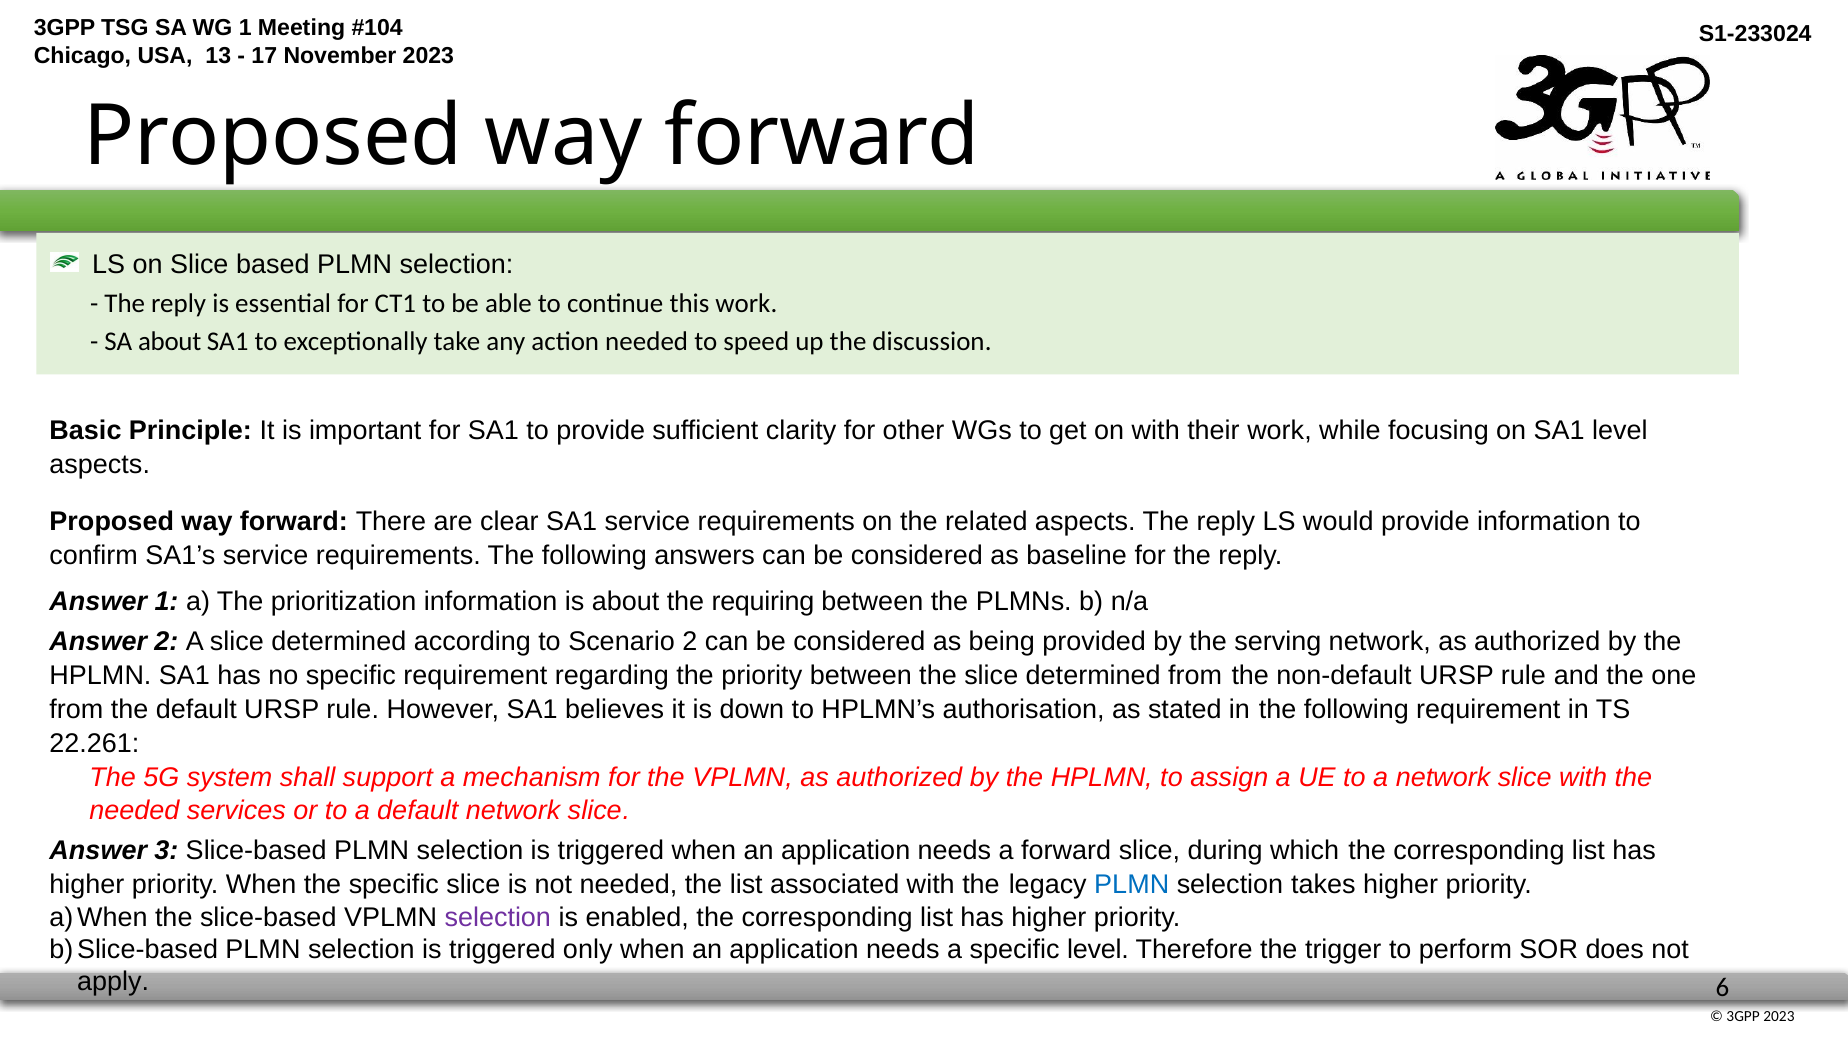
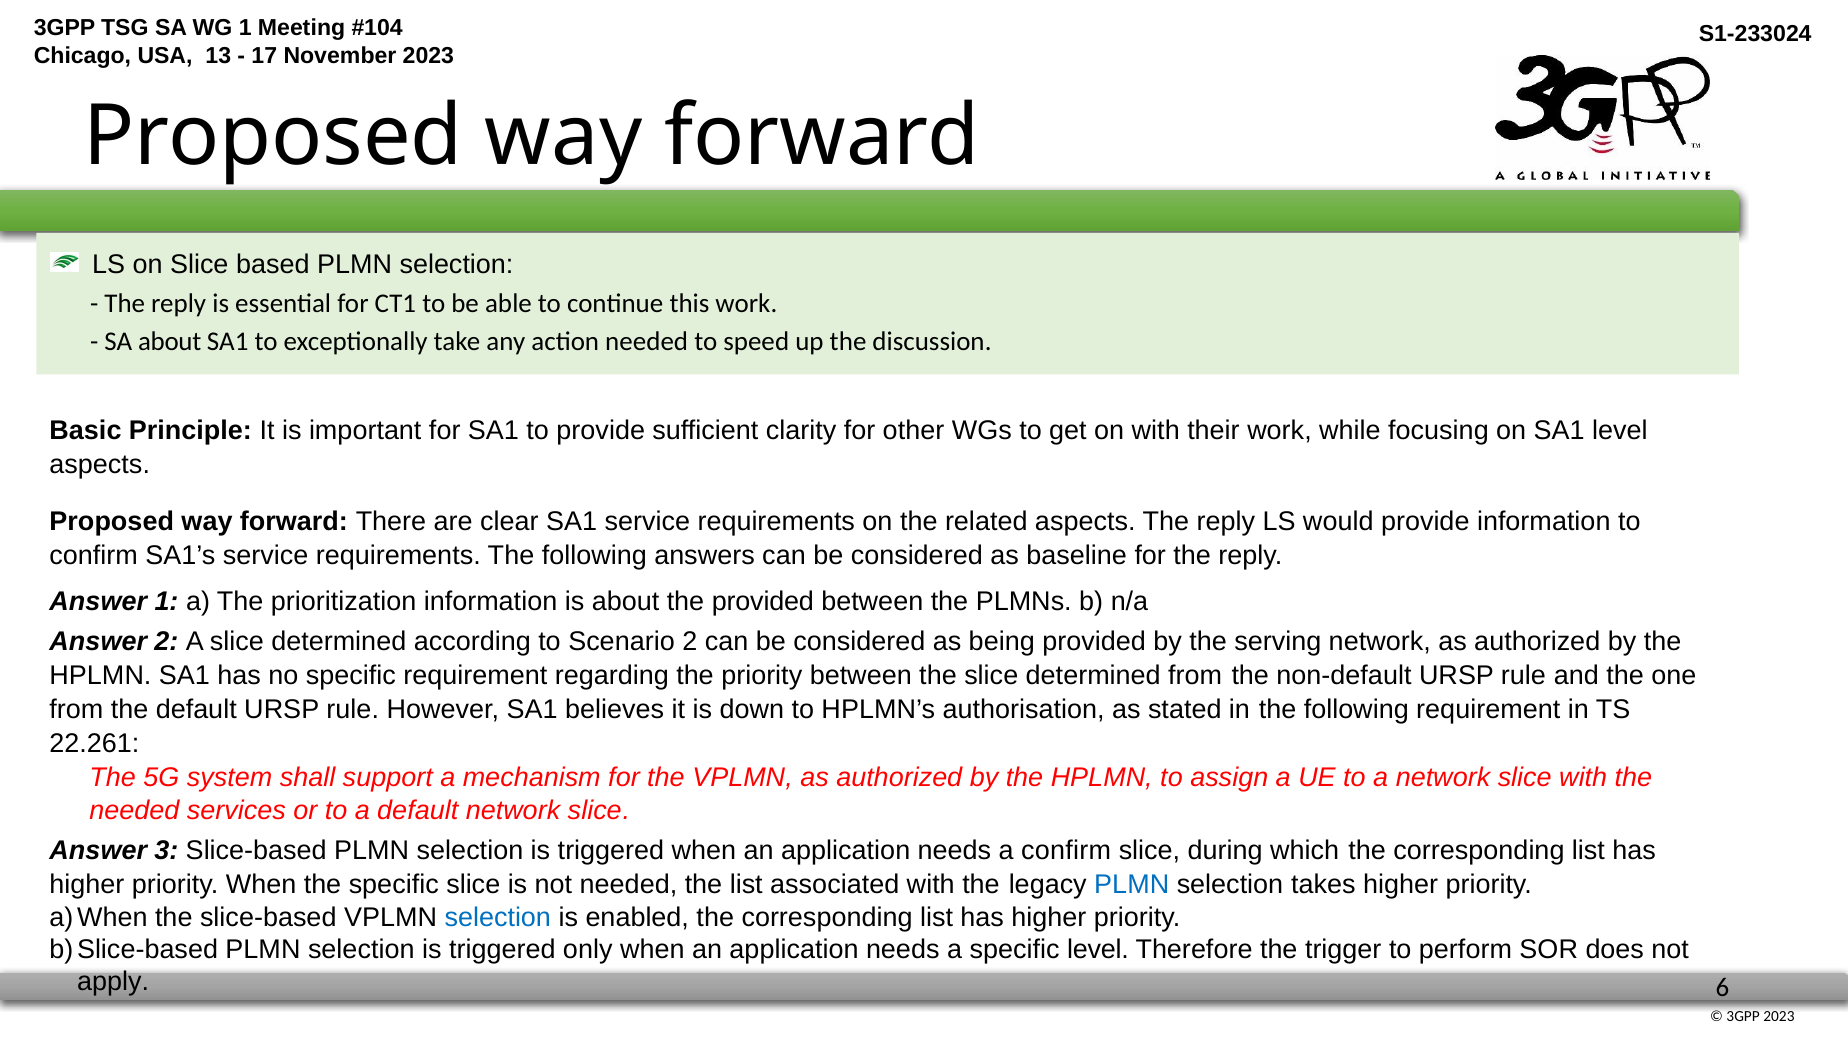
the requiring: requiring -> provided (763, 601)
a forward: forward -> confirm (1066, 850)
selection colour: purple -> blue (498, 917)
